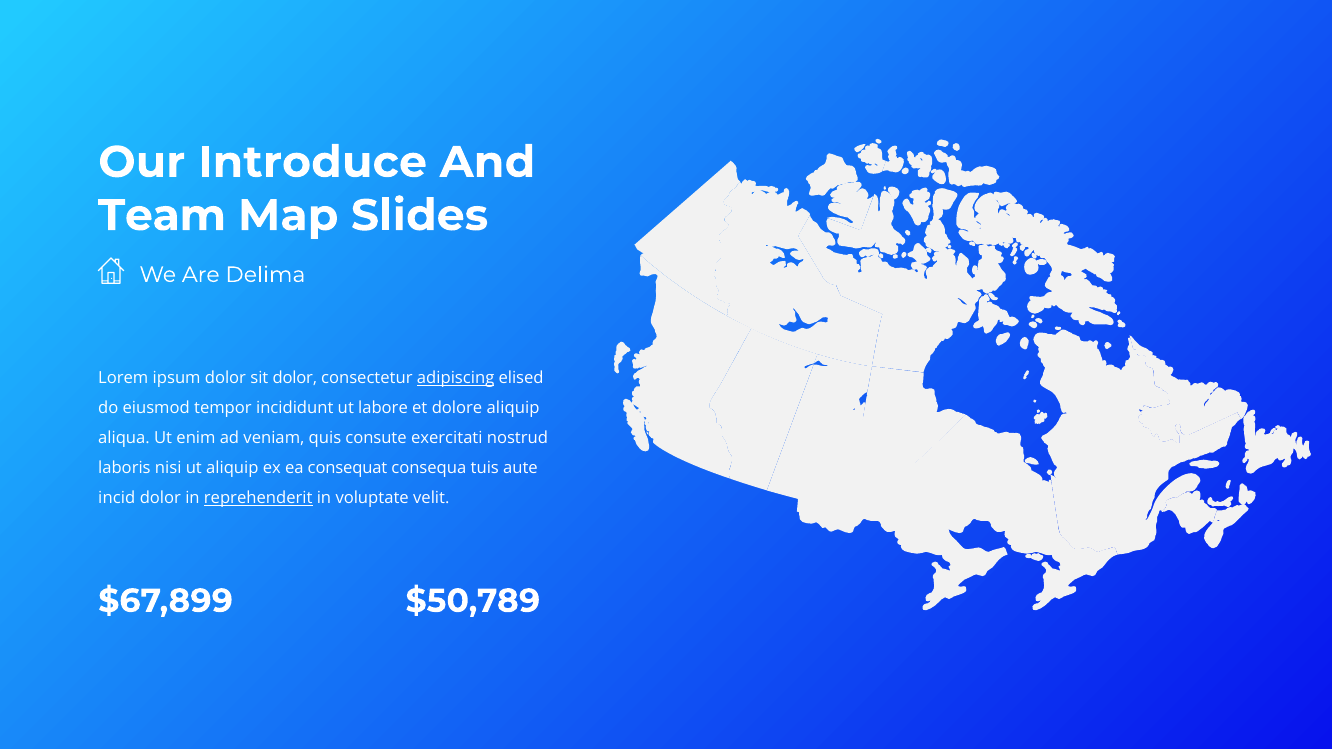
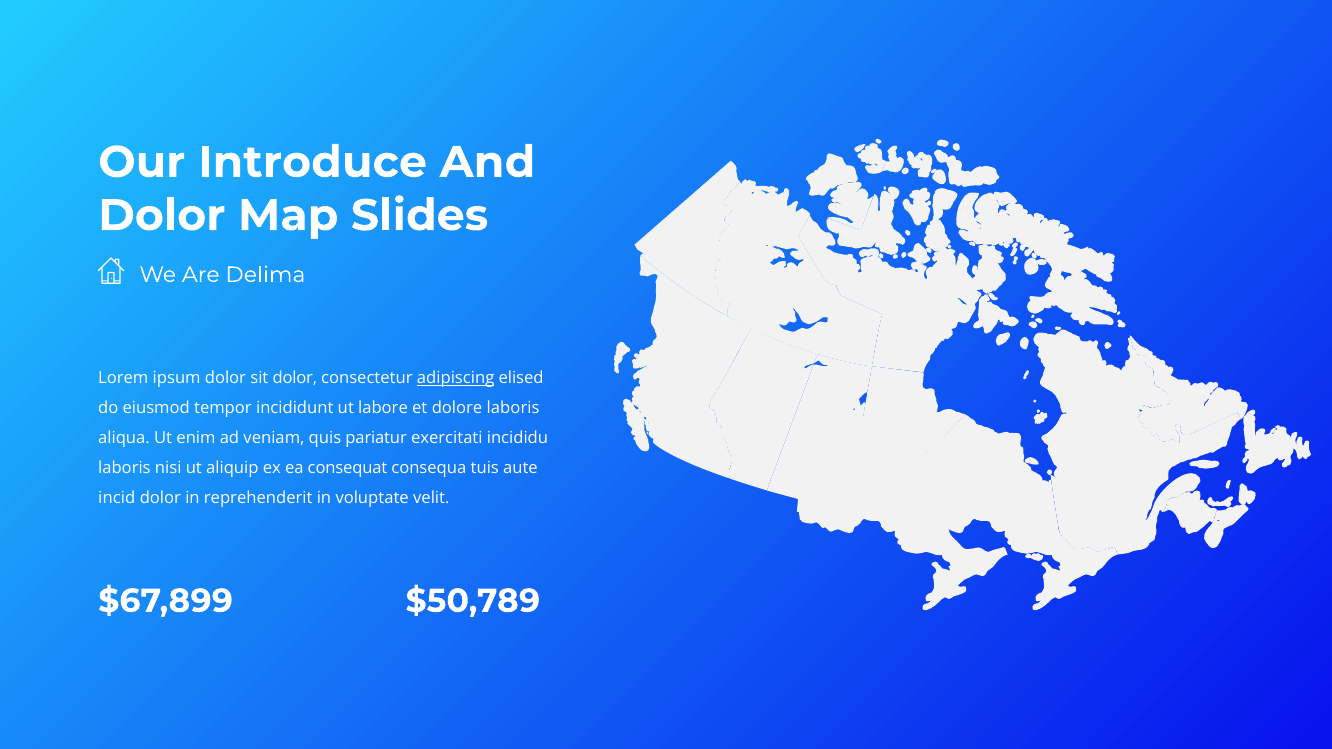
Team: Team -> Dolor (162, 216)
dolore aliquip: aliquip -> laboris (513, 408)
consute: consute -> pariatur (376, 438)
nostrud: nostrud -> incididu (517, 438)
reprehenderit underline: present -> none (258, 498)
